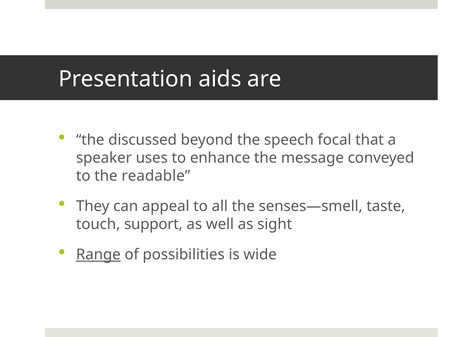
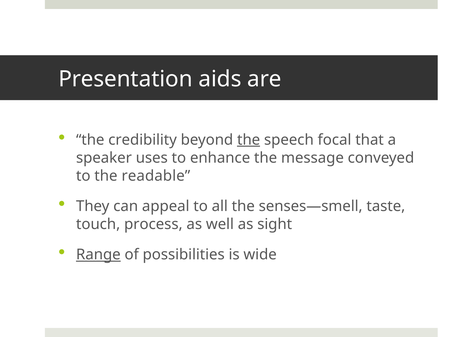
discussed: discussed -> credibility (143, 140)
the underline: none -> present (249, 140)
support: support -> process (153, 224)
